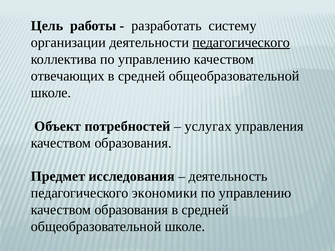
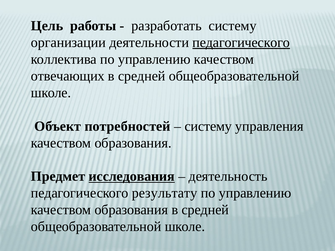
услугах: услугах -> систему (208, 126)
исследования underline: none -> present (132, 177)
экономики: экономики -> результату (165, 193)
